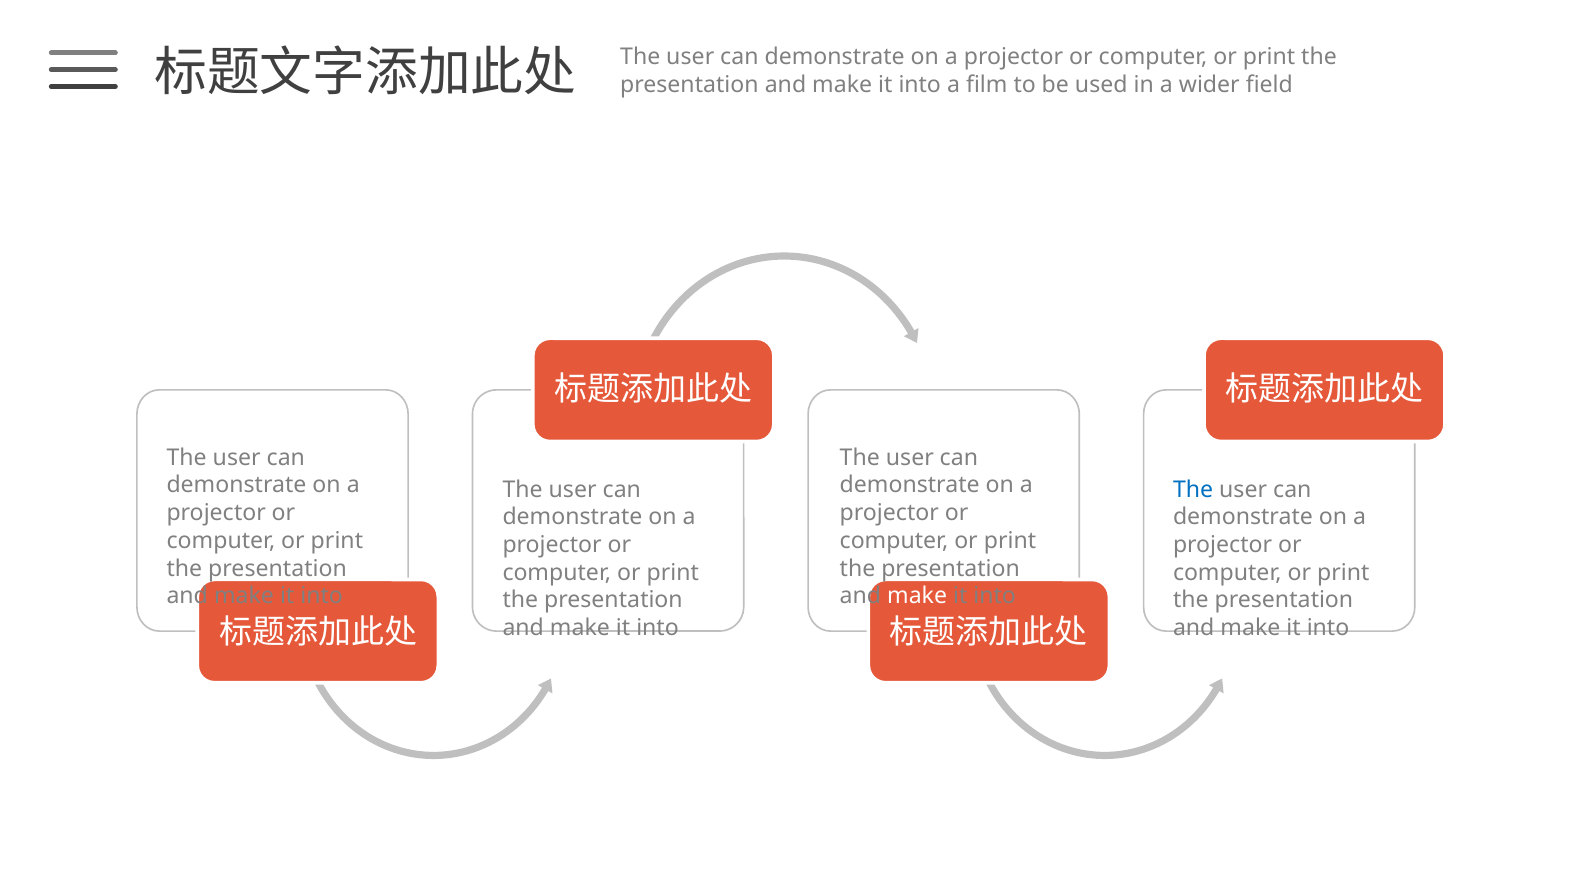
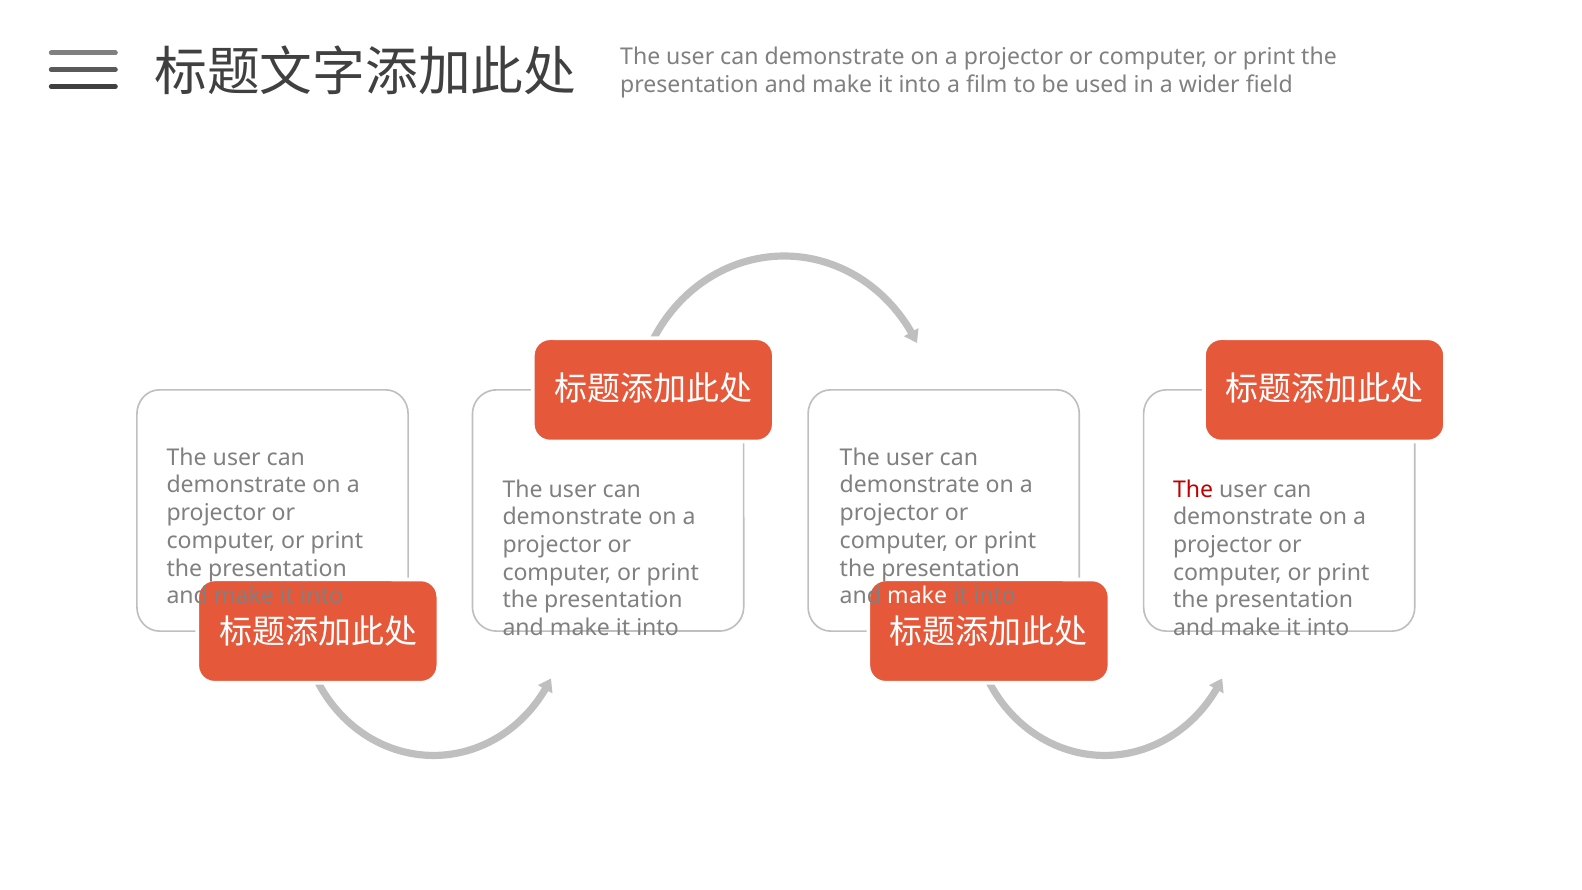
The colour: blue -> red (1193, 489)
